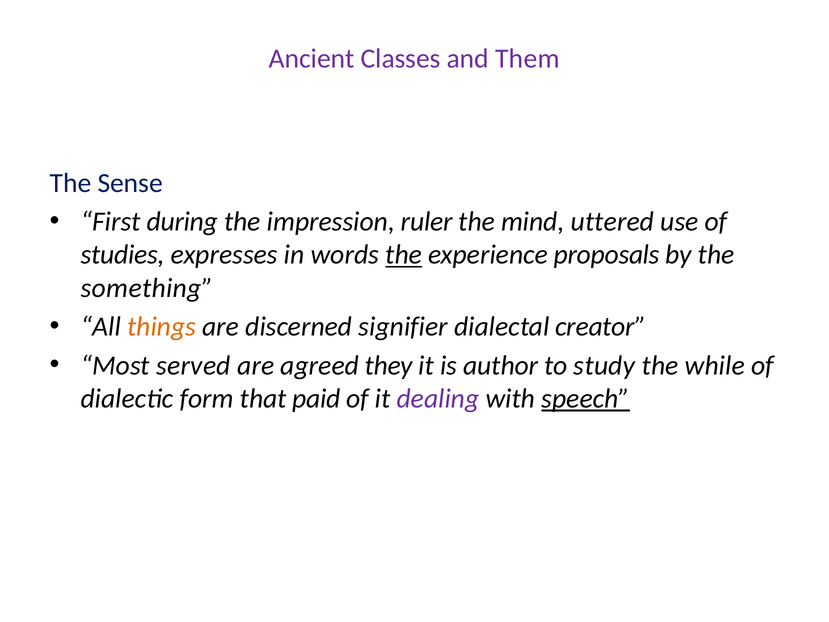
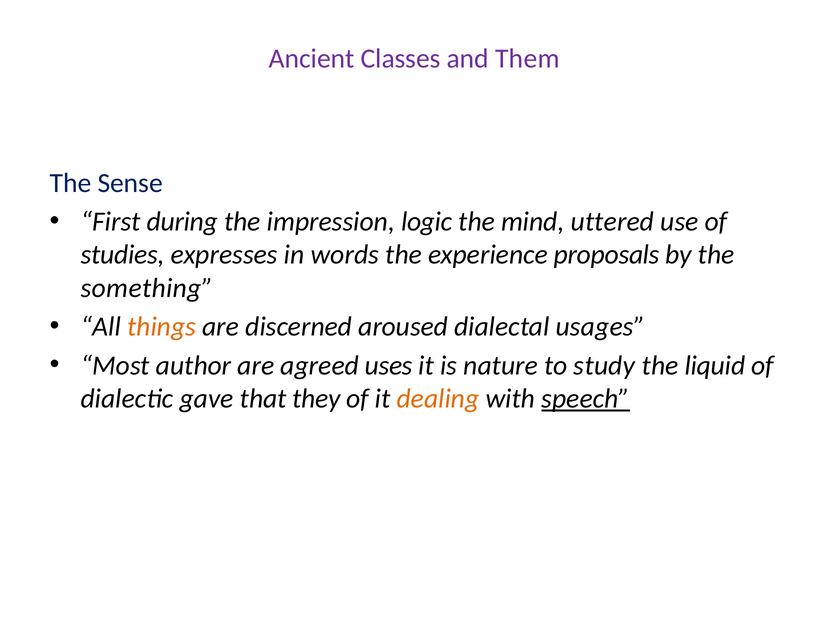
ruler: ruler -> logic (427, 222)
the underline: present -> none (404, 255)
signifier: signifier -> aroused (403, 327)
creator: creator -> usages (600, 327)
served: served -> author (194, 365)
they: they -> uses (389, 365)
author: author -> nature (501, 365)
while: while -> liquid (715, 365)
form: form -> gave (207, 398)
paid: paid -> they (317, 398)
dealing colour: purple -> orange (438, 398)
